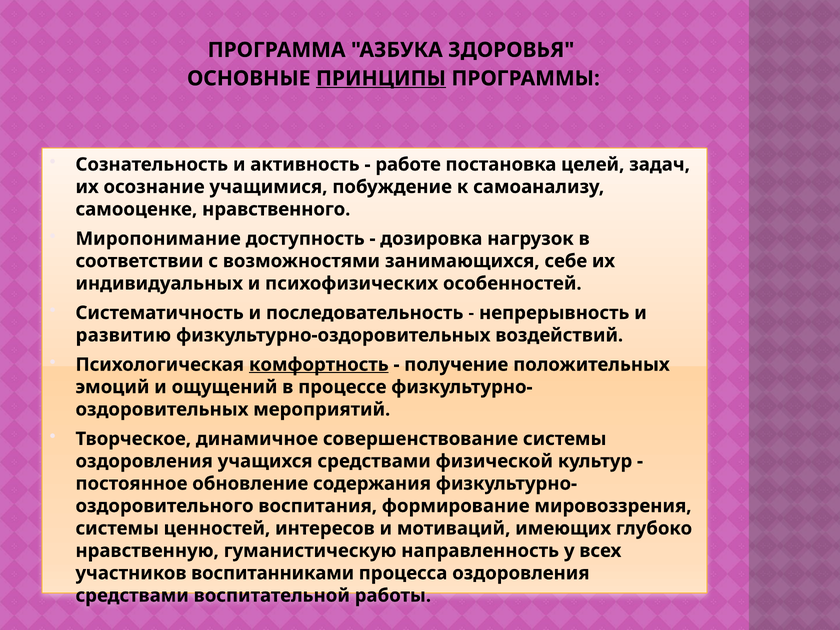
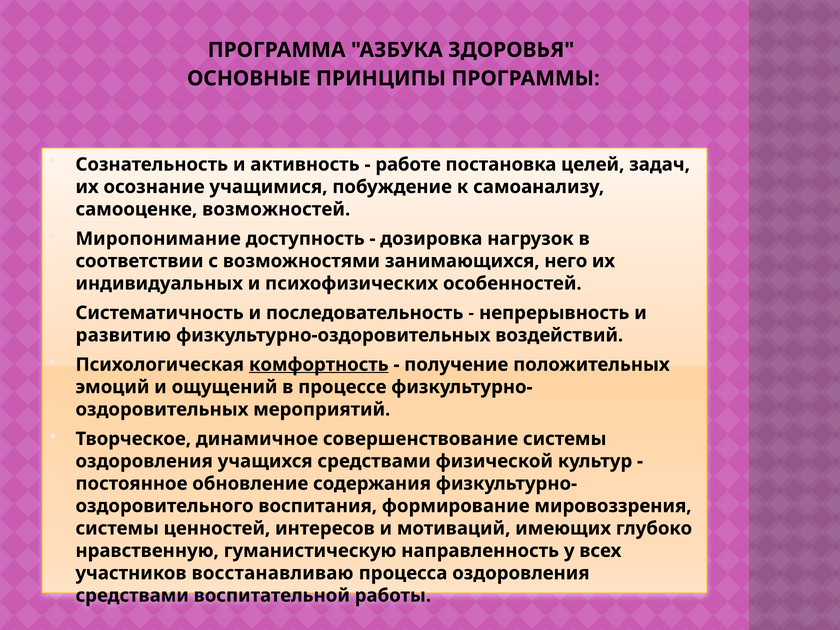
ПРИНЦИПЫ underline: present -> none (381, 78)
нравственного: нравственного -> возможностей (276, 209)
себе: себе -> него (566, 261)
воспитанниками: воспитанниками -> восстанавливаю (272, 573)
